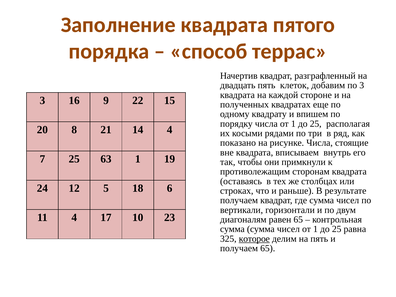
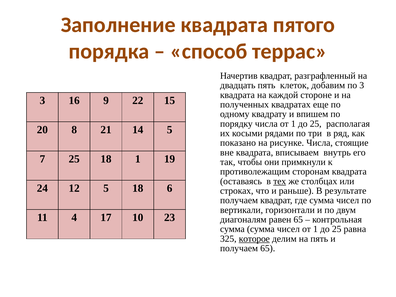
14 4: 4 -> 5 (170, 130)
25 63: 63 -> 18 (106, 159)
тех underline: none -> present (280, 181)
